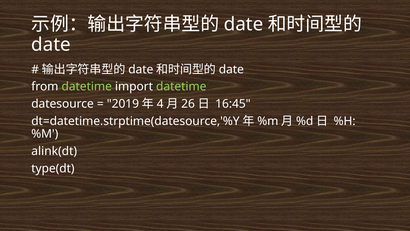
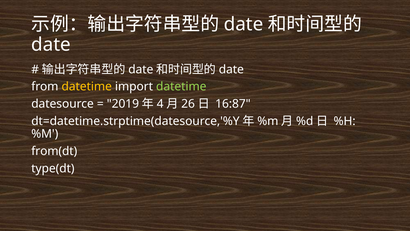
datetime colour: light green -> yellow (87, 87)
16:45: 16:45 -> 16:87 (233, 104)
alink(dt: alink(dt -> from(dt (54, 151)
